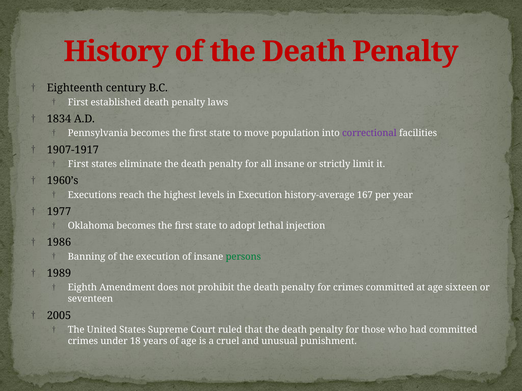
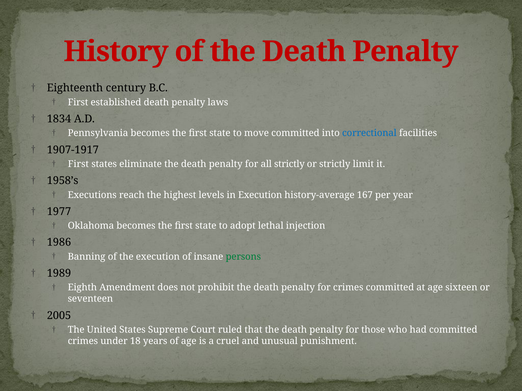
move population: population -> committed (295, 133)
correctional colour: purple -> blue (369, 133)
all insane: insane -> strictly (289, 164)
1960’s: 1960’s -> 1958’s (63, 181)
